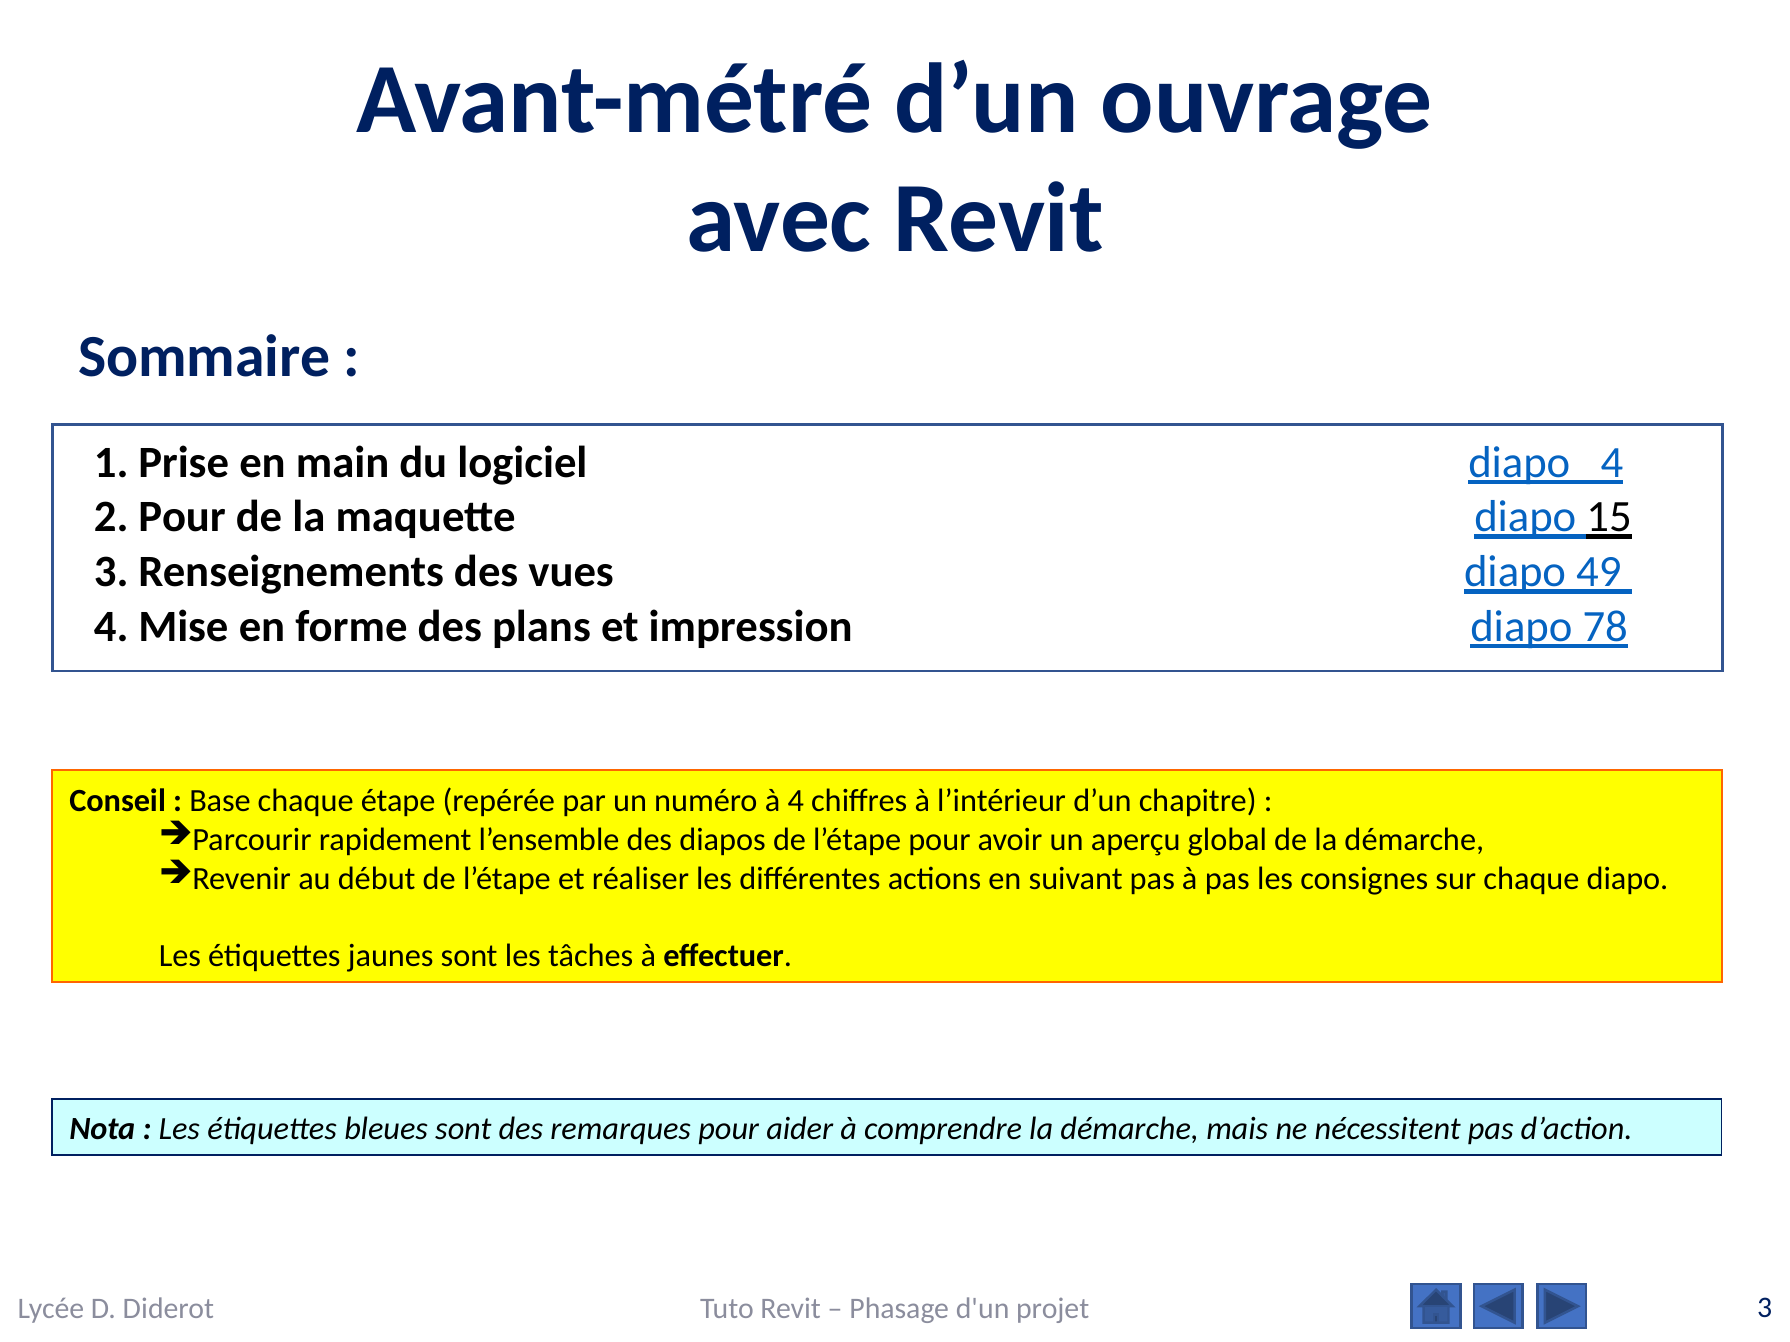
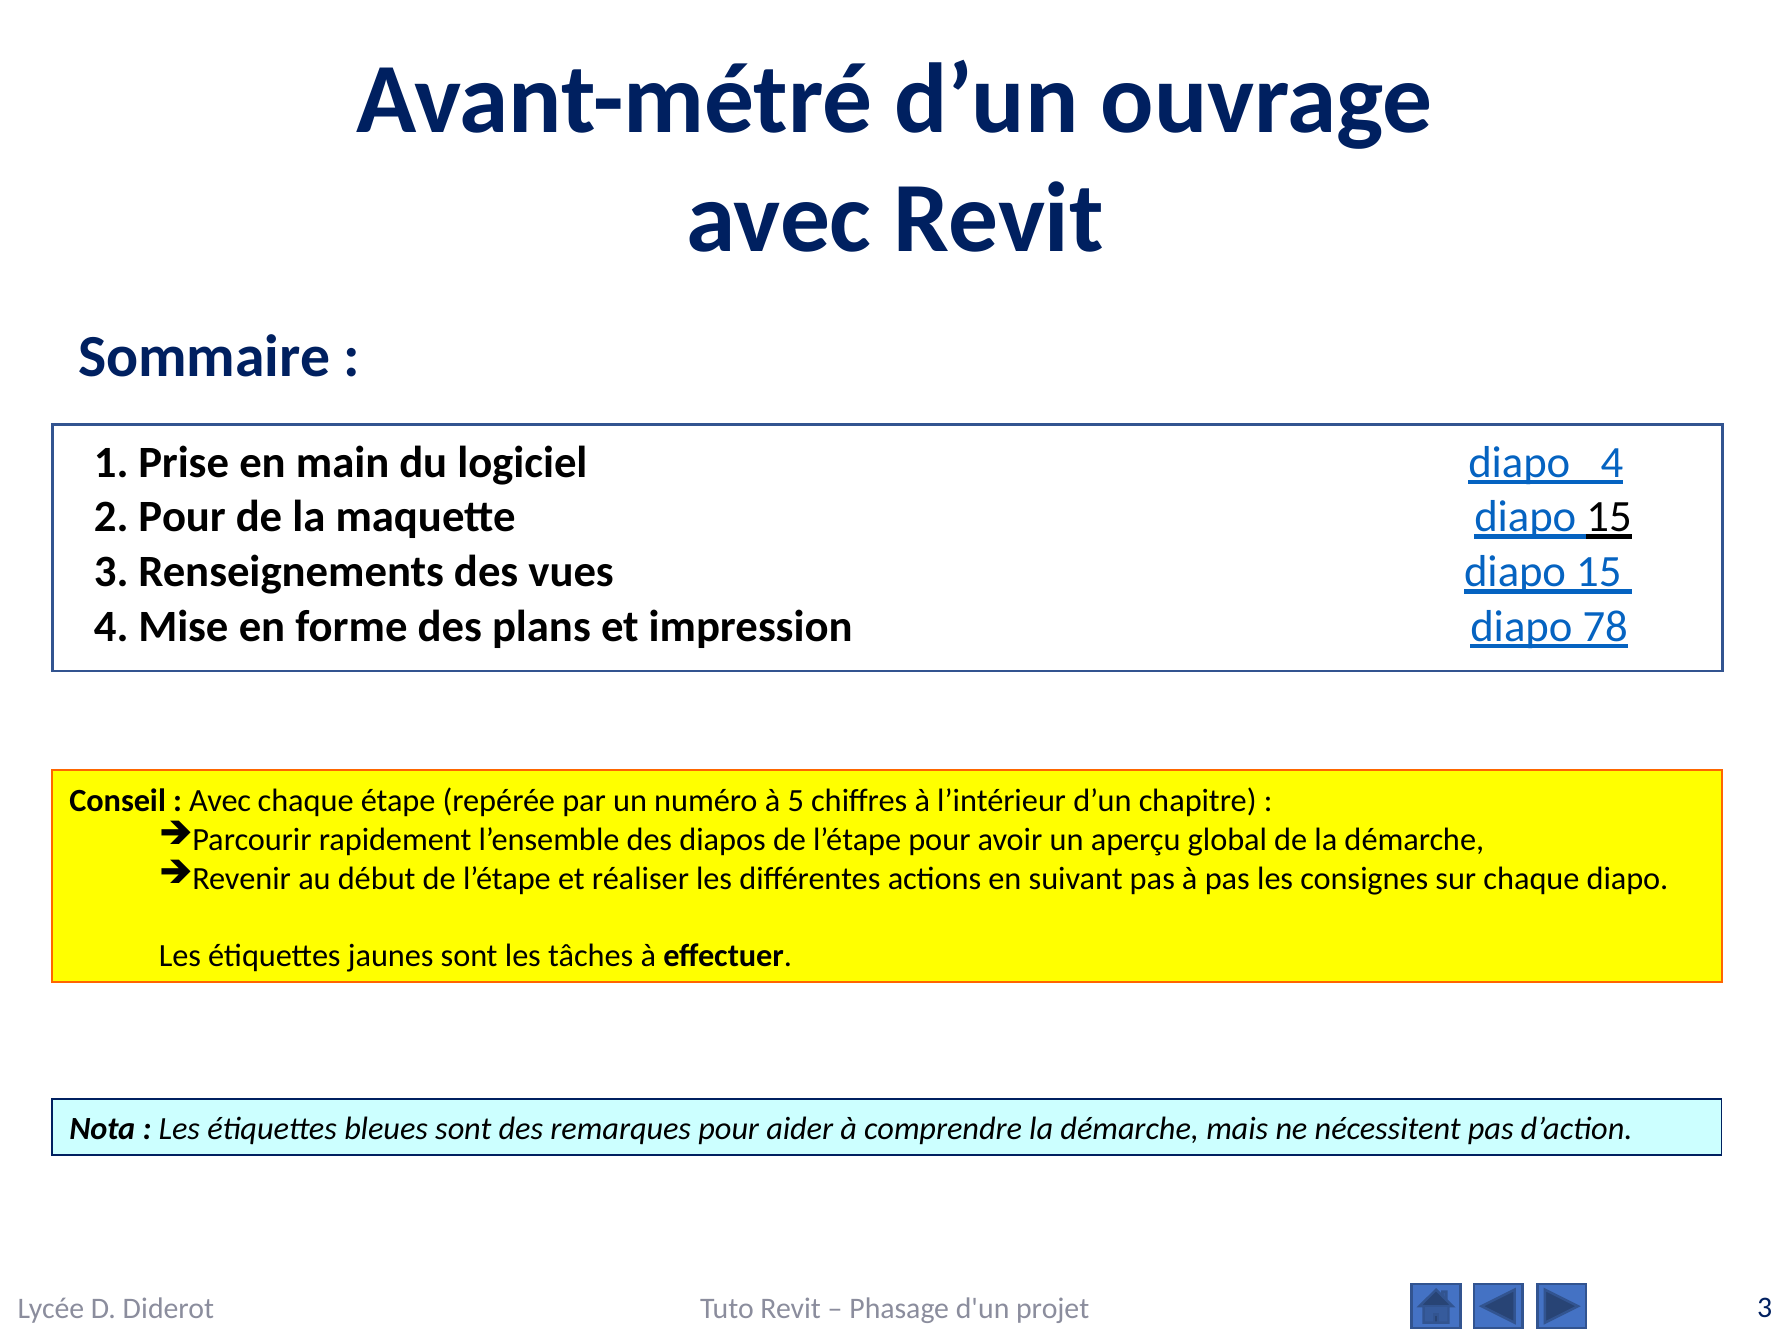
vues diapo 49: 49 -> 15 (1599, 572)
Base: Base -> Avec (220, 801)
à 4: 4 -> 5 (796, 801)
